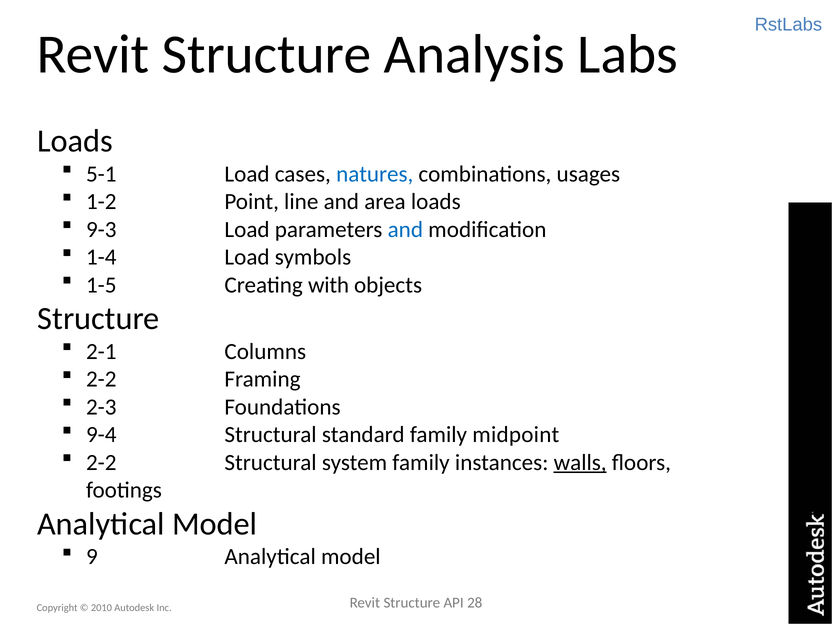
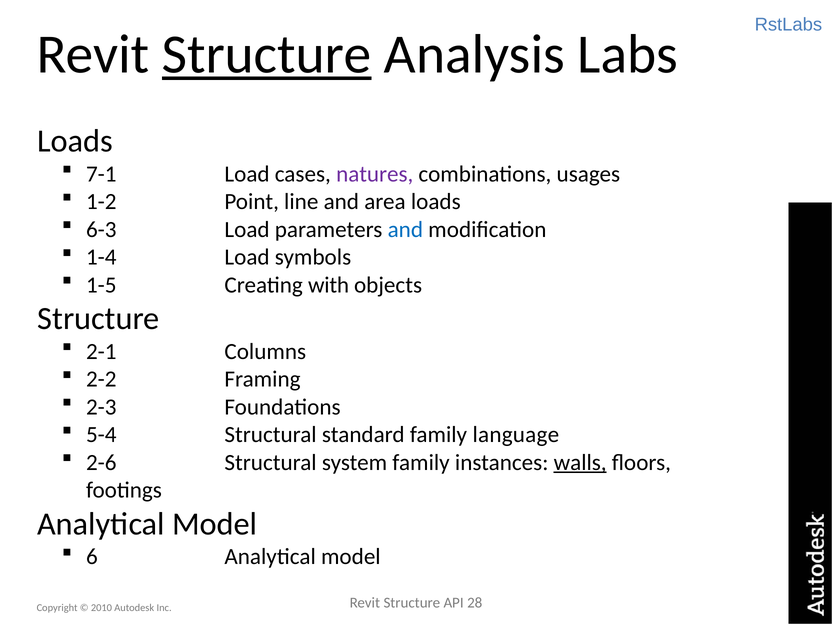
Structure underline: none -> present (267, 54)
5-1: 5-1 -> 7-1 (101, 174)
natures colour: blue -> purple (375, 174)
9-3: 9-3 -> 6-3 (101, 229)
9-4: 9-4 -> 5-4 (101, 435)
midpoint: midpoint -> language (516, 435)
2-2: 2-2 -> 2-6 (101, 462)
9: 9 -> 6 (92, 557)
